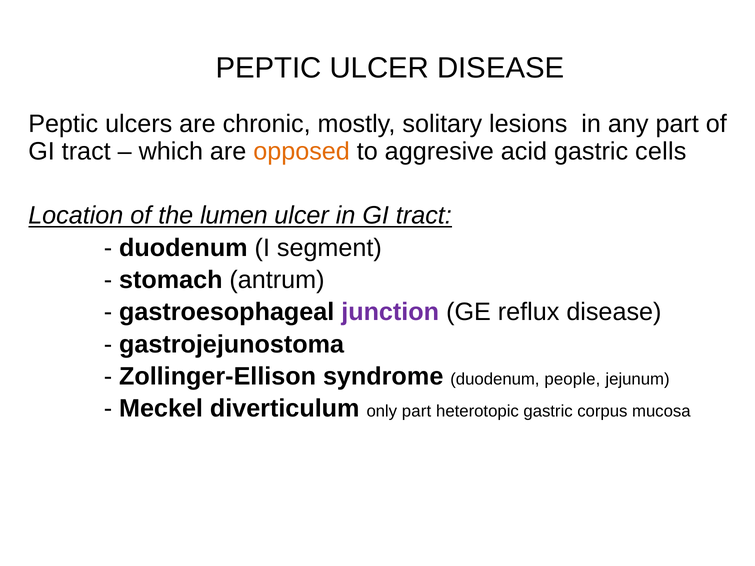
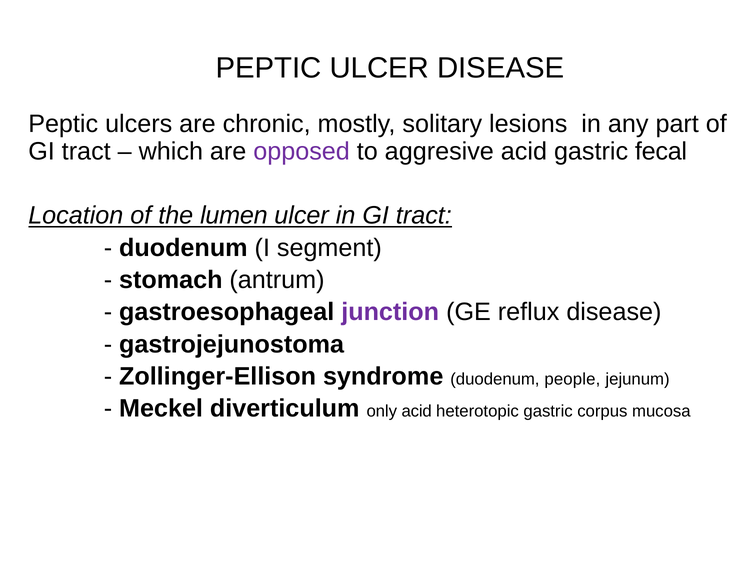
opposed colour: orange -> purple (302, 151)
cells: cells -> fecal (661, 151)
only part: part -> acid (417, 412)
